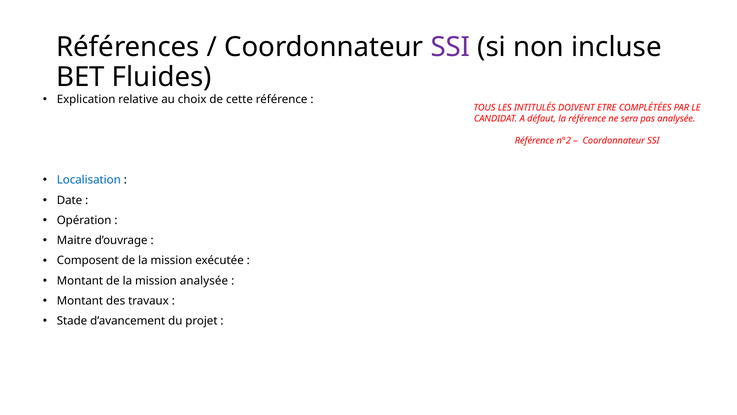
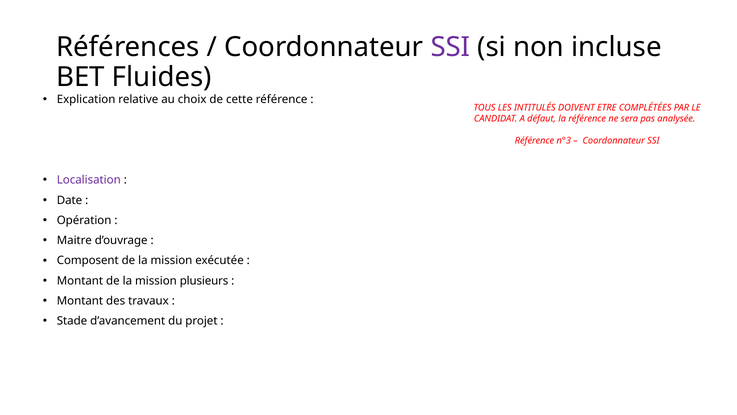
n°2: n°2 -> n°3 (564, 141)
Localisation colour: blue -> purple (89, 180)
mission analysée: analysée -> plusieurs (204, 281)
